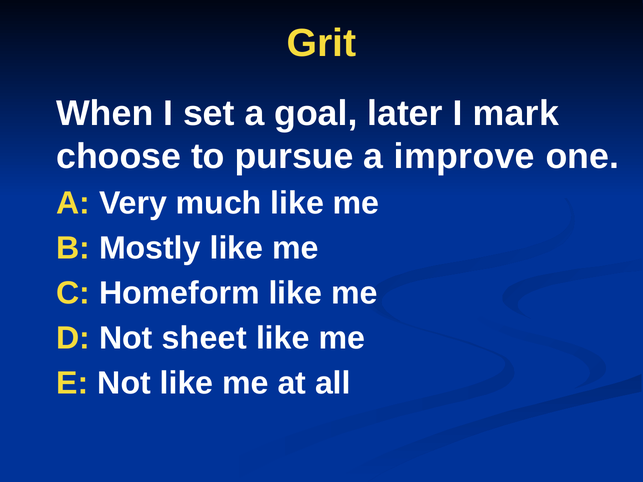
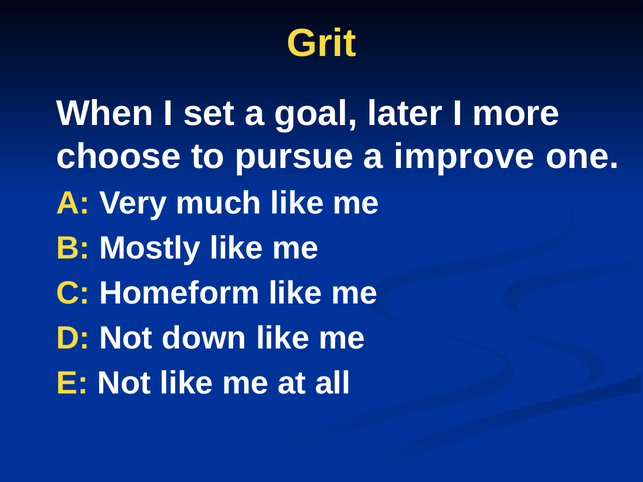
mark: mark -> more (516, 114)
sheet: sheet -> down (204, 338)
